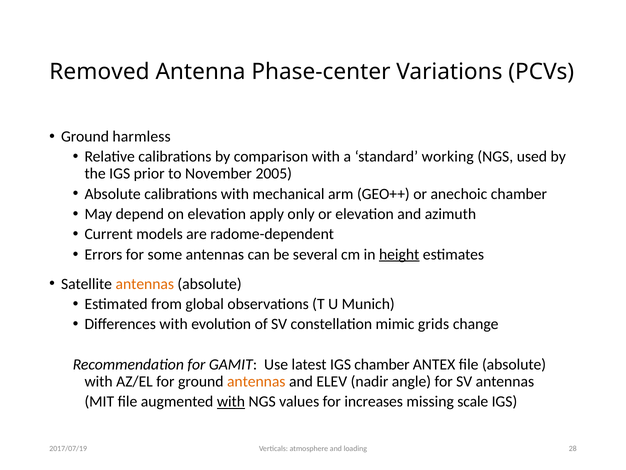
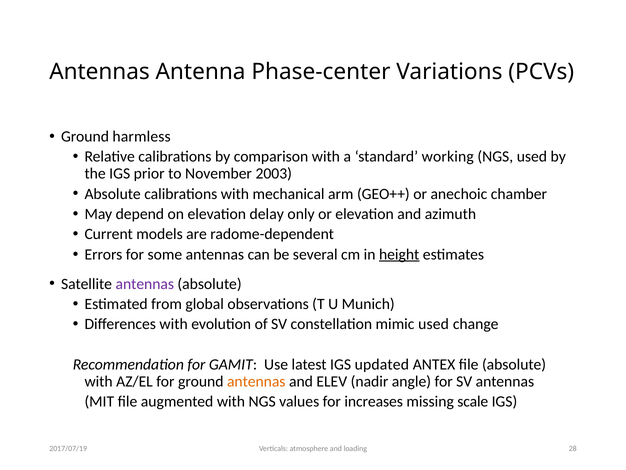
Removed: Removed -> Antennas (100, 72)
2005: 2005 -> 2003 (274, 174)
apply: apply -> delay (267, 214)
antennas colour: orange -> purple (145, 284)
mimic grids: grids -> used (434, 324)
IGS chamber: chamber -> updated (382, 364)
with underline: present -> none (231, 401)
